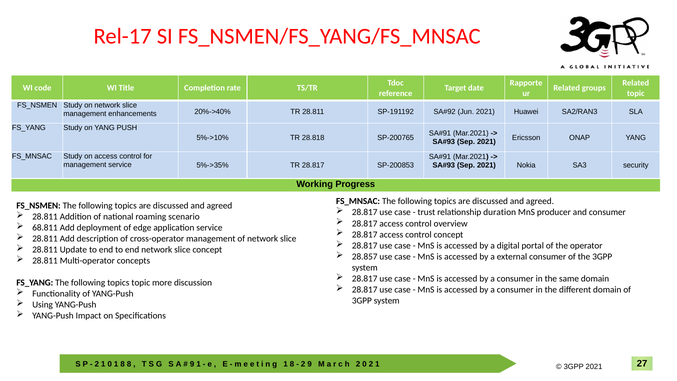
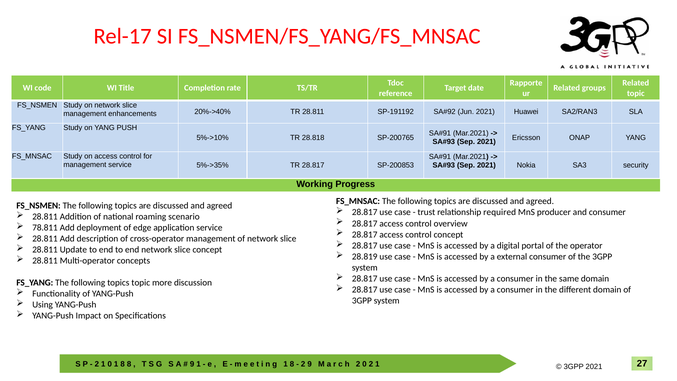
duration: duration -> required (500, 212)
68.811: 68.811 -> 78.811 (45, 228)
28.857: 28.857 -> 28.819 (365, 256)
